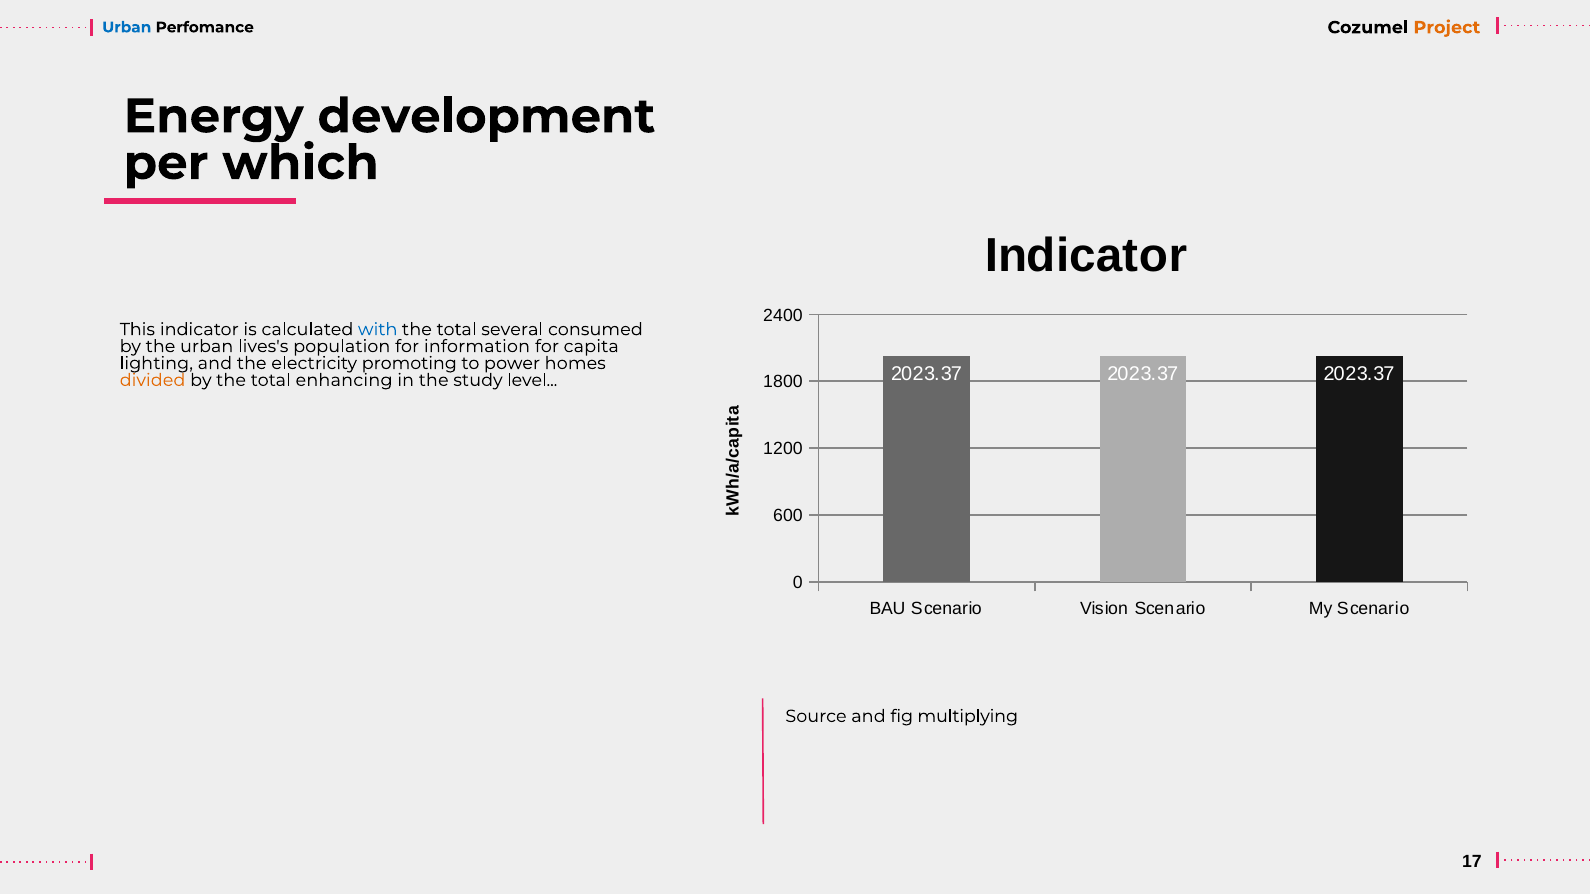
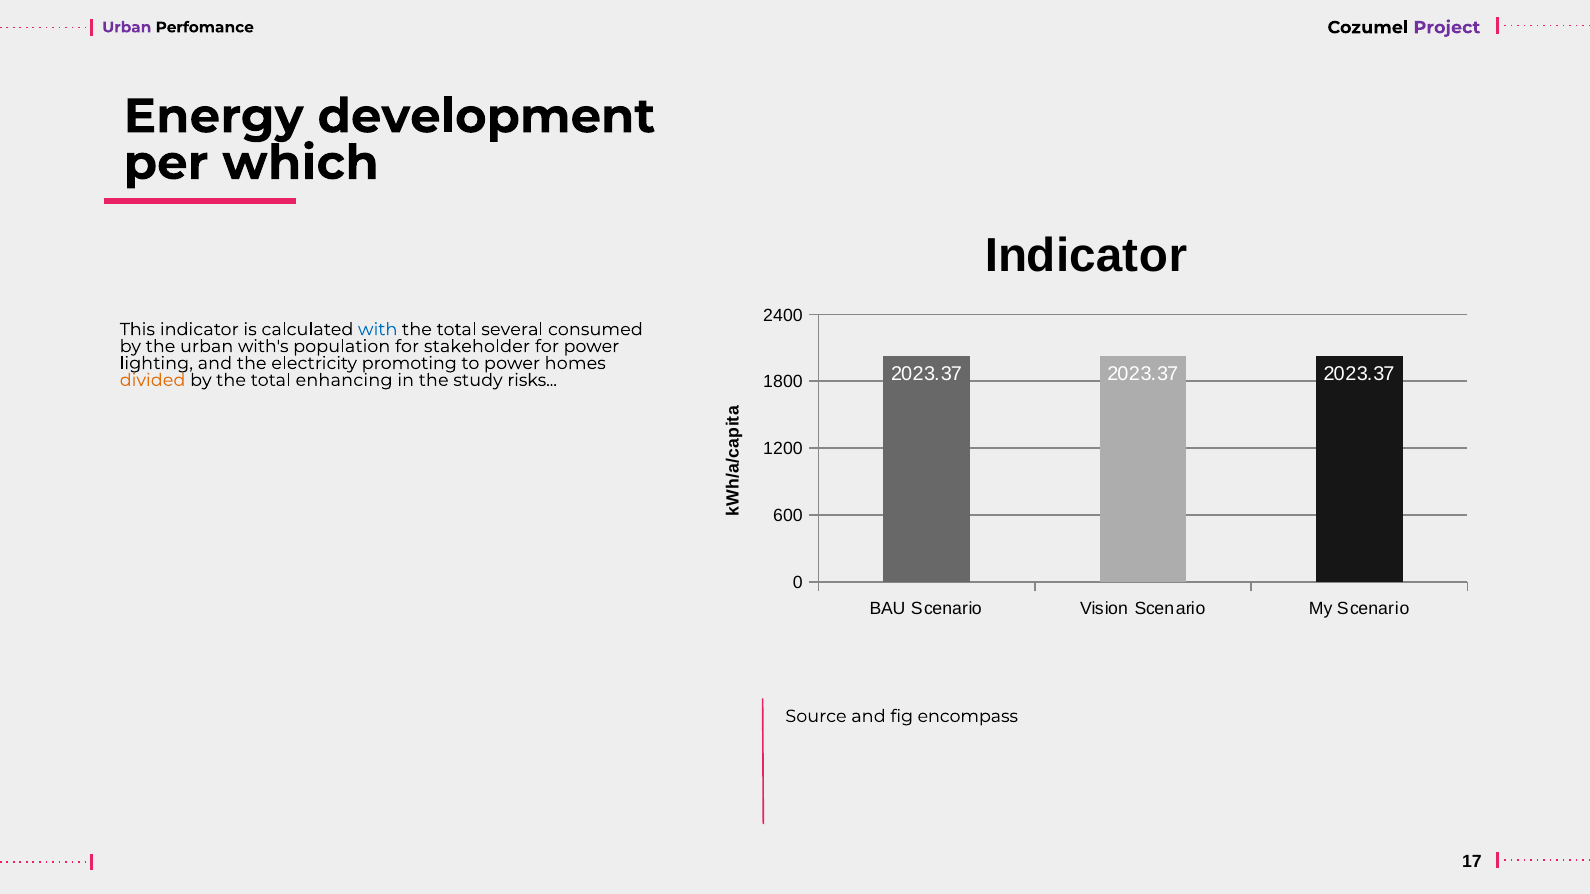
Project colour: orange -> purple (1447, 27)
Urban colour: blue -> purple (127, 27)
lives's: lives's -> with's (263, 346)
information: information -> stakeholder (477, 346)
for capita: capita -> power (591, 346)
level: level -> risks (532, 380)
multiplying: multiplying -> encompass (968, 716)
